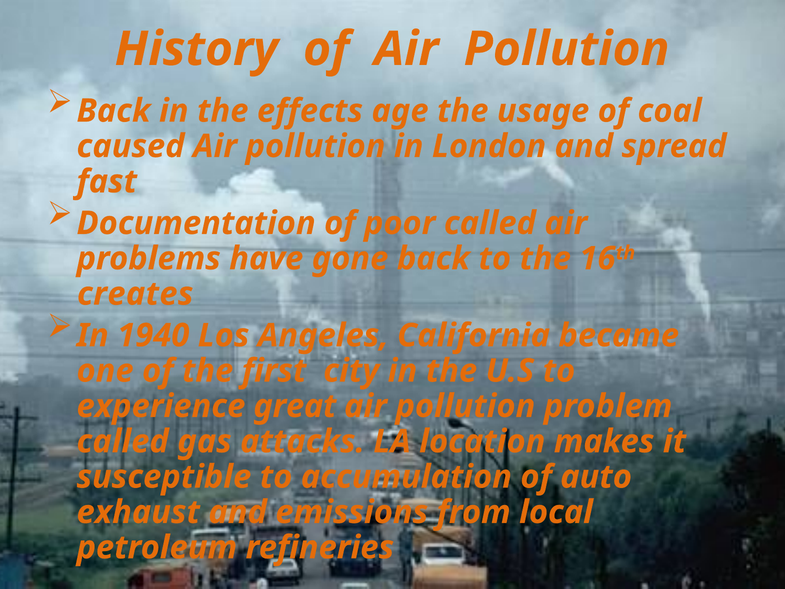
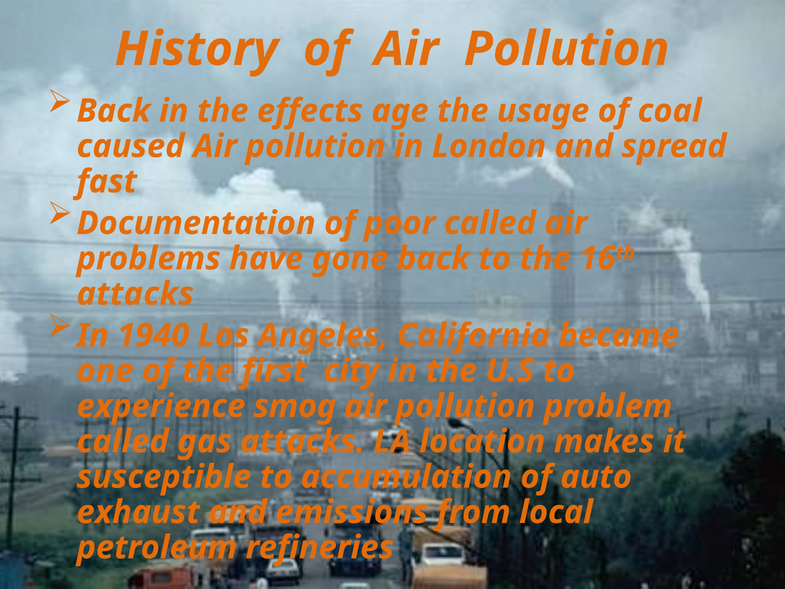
creates: creates -> attacks (135, 294)
great: great -> smog (295, 406)
